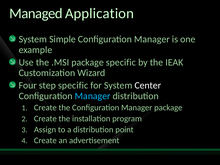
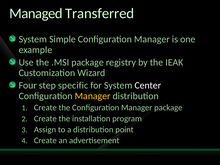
Application: Application -> Transferred (100, 13)
package specific: specific -> registry (121, 62)
Manager colour: light blue -> yellow (93, 96)
